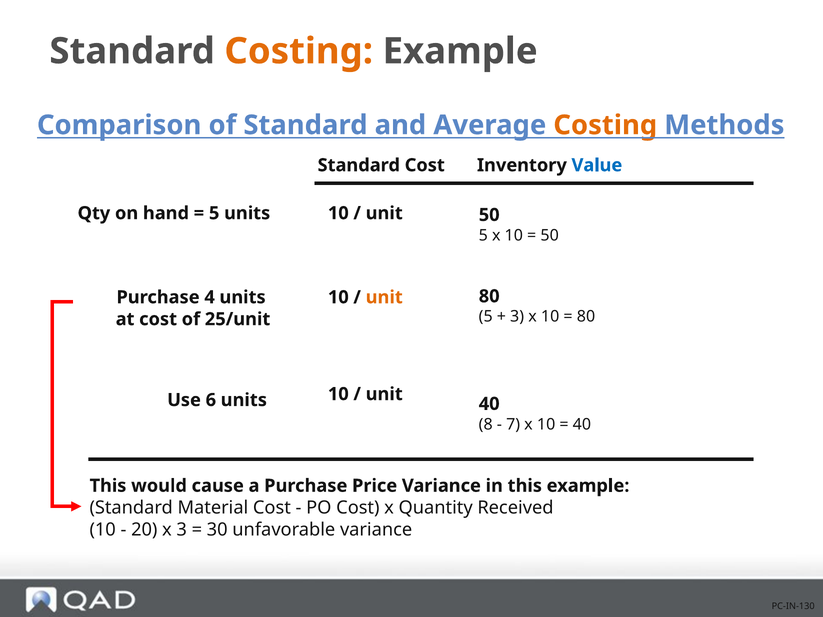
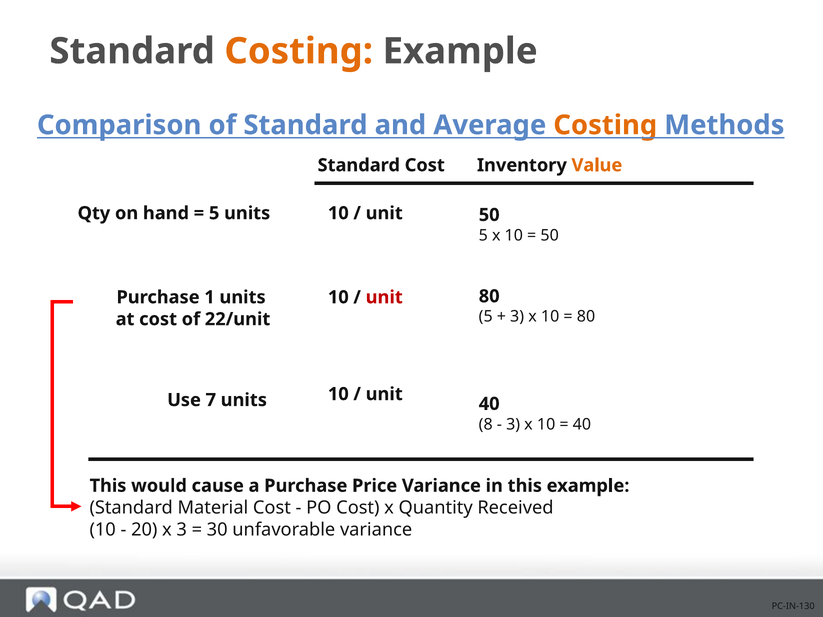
Value colour: blue -> orange (597, 165)
4: 4 -> 1 (210, 297)
unit colour: orange -> red (384, 297)
25/unit: 25/unit -> 22/unit (238, 319)
6: 6 -> 7 (211, 400)
7: 7 -> 3 (513, 424)
